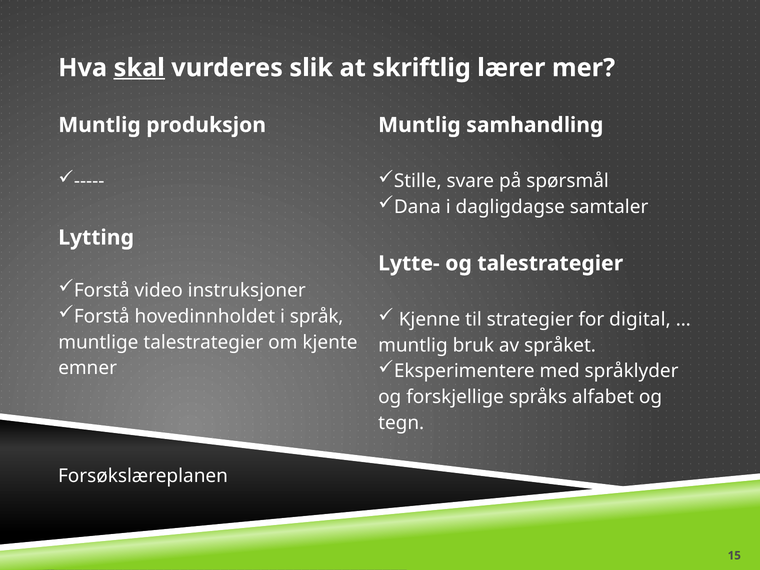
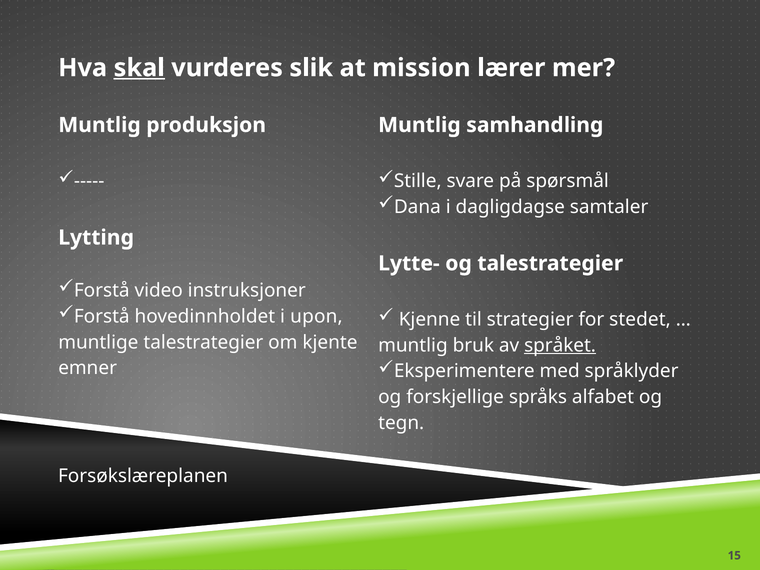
skriftlig: skriftlig -> mission (421, 68)
språk: språk -> upon (316, 316)
digital: digital -> stedet (640, 319)
språket underline: none -> present (560, 345)
